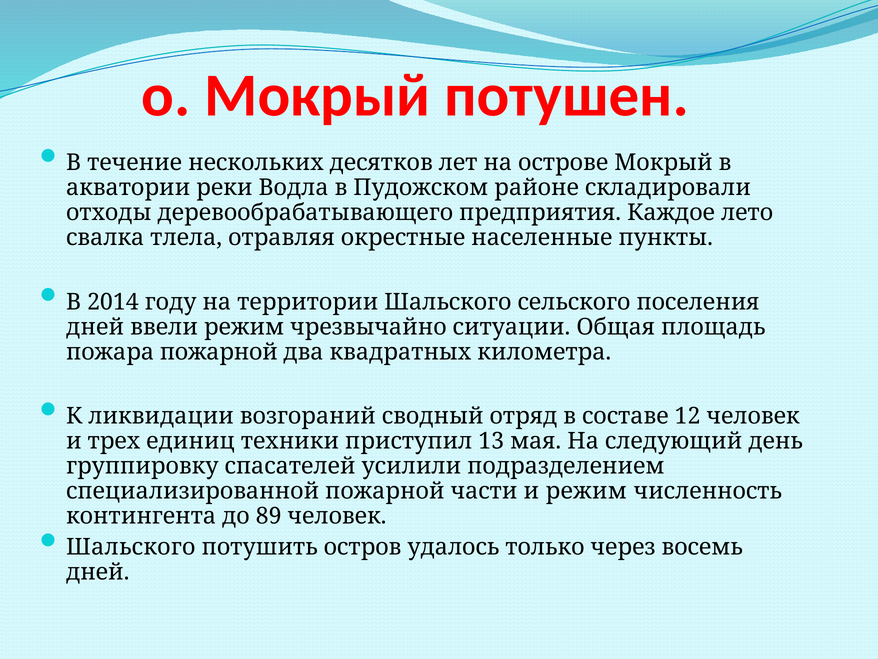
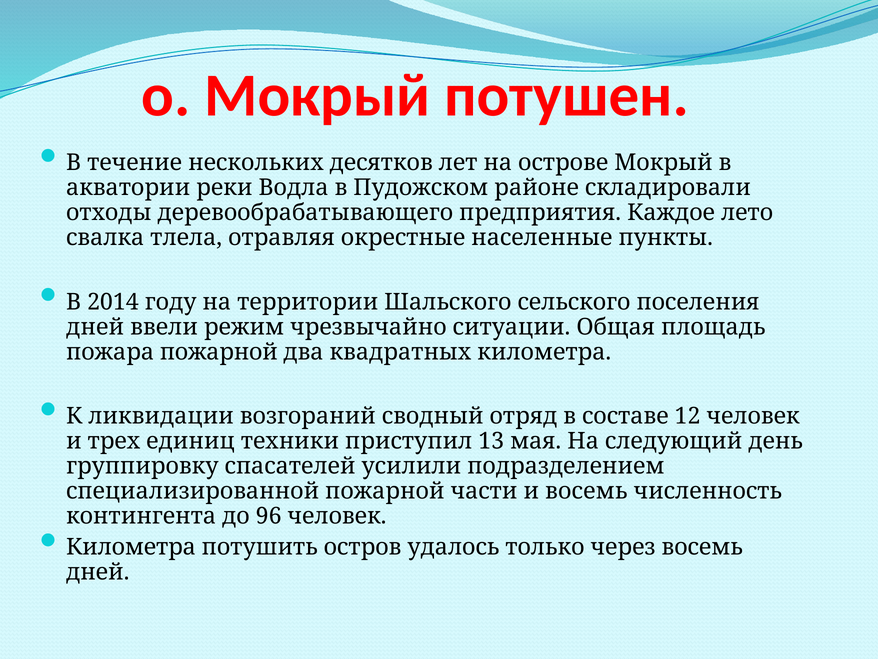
и режим: режим -> восемь (586, 491)
89: 89 -> 96 (269, 516)
Шальского: Шальского -> Километра (131, 547)
